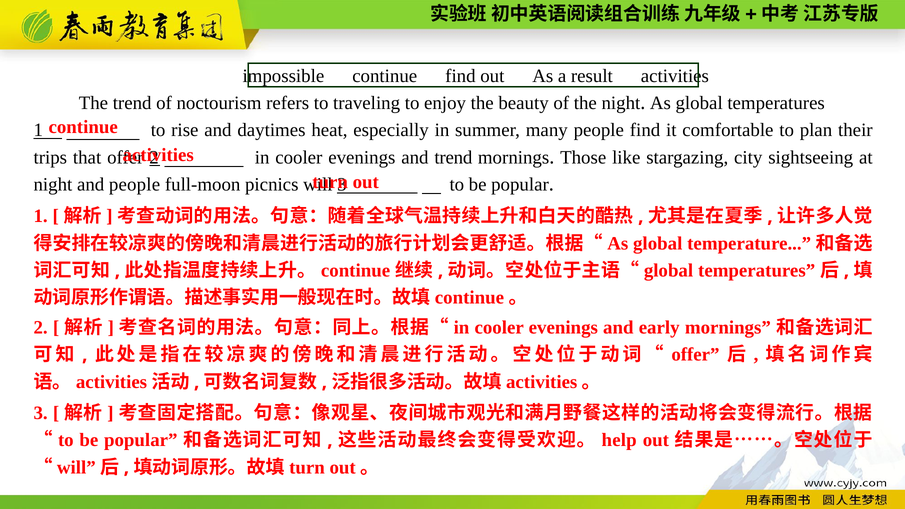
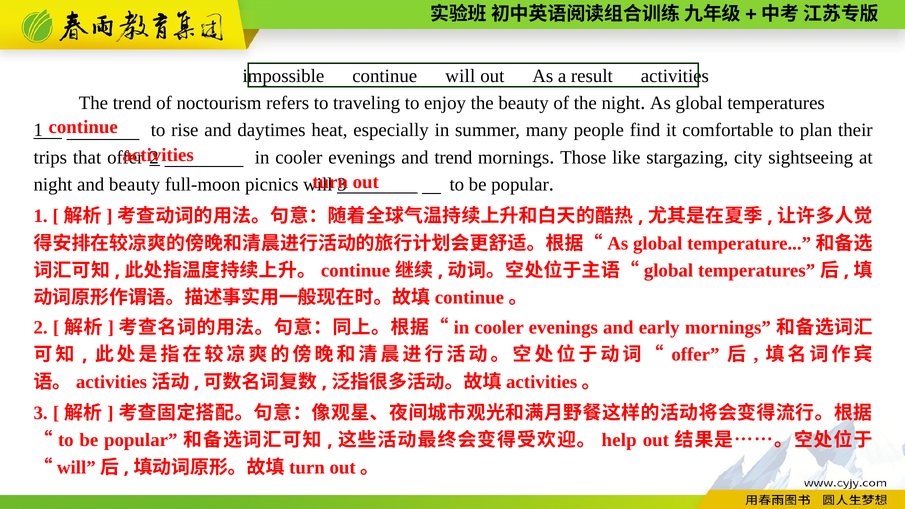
continue find: find -> will (460, 76)
and people: people -> beauty (135, 185)
